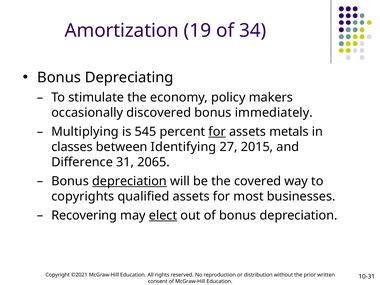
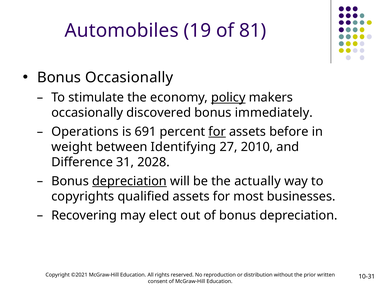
Amortization: Amortization -> Automobiles (122, 31)
34: 34 -> 81 (253, 31)
Bonus Depreciating: Depreciating -> Occasionally (129, 77)
policy underline: none -> present (228, 98)
Multiplying: Multiplying -> Operations (85, 132)
545: 545 -> 691 (146, 132)
metals: metals -> before (289, 132)
classes: classes -> weight (72, 147)
2015: 2015 -> 2010 (257, 147)
2065: 2065 -> 2028 (154, 162)
covered: covered -> actually (258, 181)
elect underline: present -> none (163, 215)
